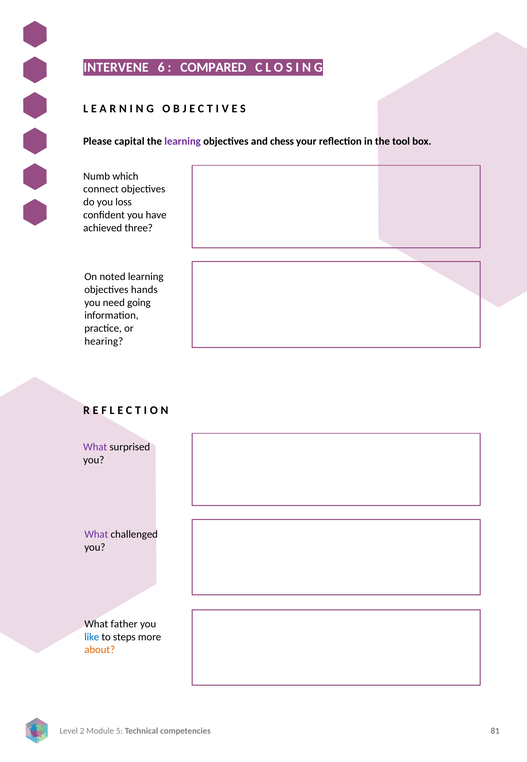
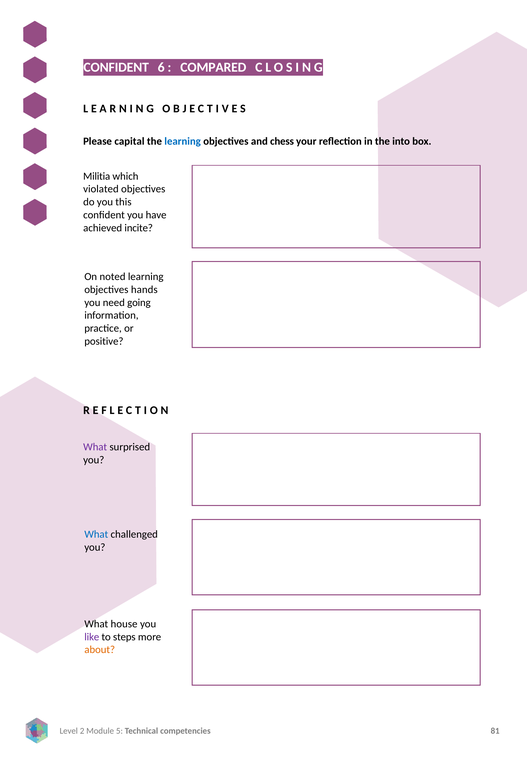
INTERVENE: INTERVENE -> CONFIDENT (116, 67)
learning colour: purple -> blue (183, 141)
tool: tool -> into (401, 141)
Numb: Numb -> Militia (97, 176)
connect: connect -> violated (101, 189)
loss: loss -> this (123, 202)
three: three -> incite (139, 228)
hearing: hearing -> positive (104, 341)
What colour: purple -> blue (96, 534)
father: father -> house (124, 623)
like colour: blue -> purple (92, 636)
